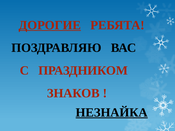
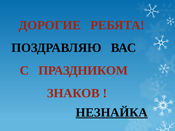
ДОРОГИЕ underline: present -> none (50, 25)
